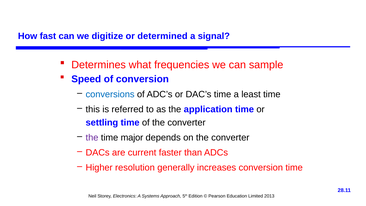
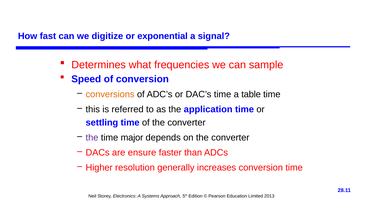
determined: determined -> exponential (163, 36)
conversions colour: blue -> orange (110, 94)
least: least -> table (251, 94)
current: current -> ensure (142, 153)
